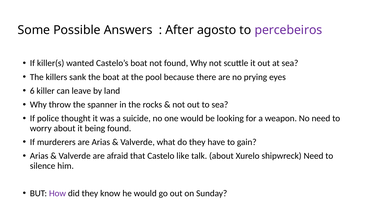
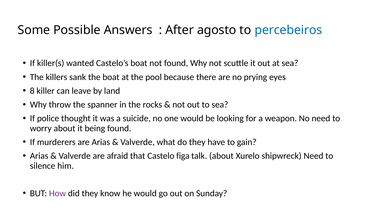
percebeiros colour: purple -> blue (288, 30)
6: 6 -> 8 (32, 91)
like: like -> figa (183, 156)
